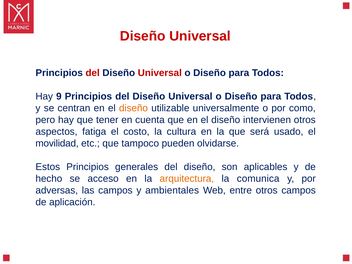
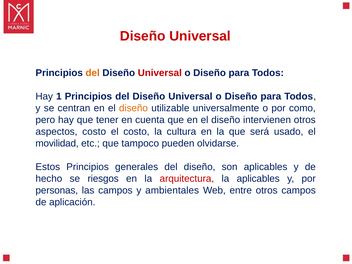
del colour: red -> orange (93, 73)
9: 9 -> 1 (59, 96)
aspectos fatiga: fatiga -> costo (94, 132)
acceso: acceso -> riesgos (103, 179)
arquitectura colour: orange -> red (187, 179)
la comunica: comunica -> aplicables (258, 179)
adversas: adversas -> personas (57, 190)
